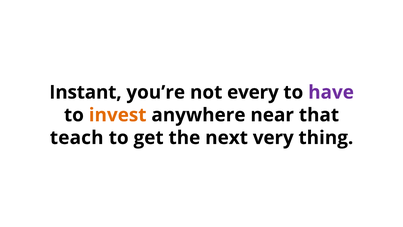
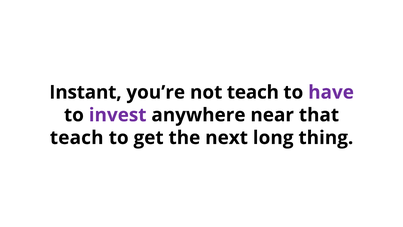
not every: every -> teach (253, 92)
invest colour: orange -> purple (118, 115)
very: very -> long (273, 138)
